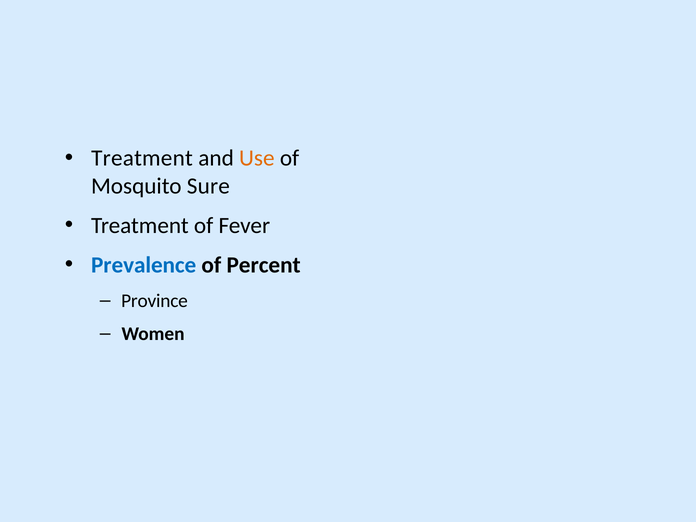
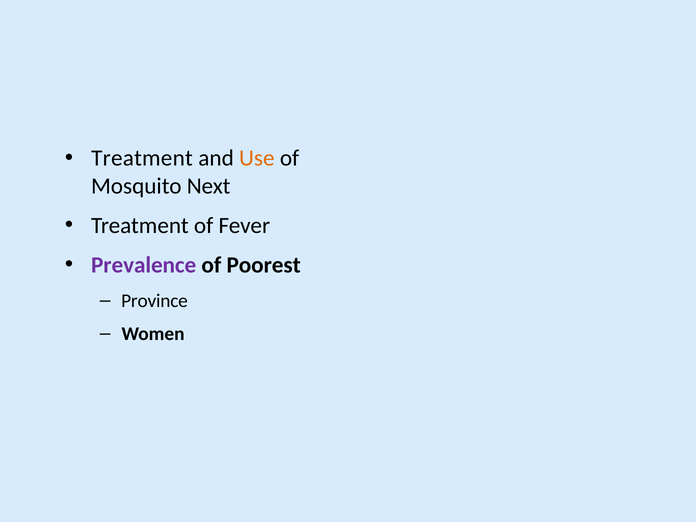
Sure: Sure -> Next (209, 186)
Prevalence colour: blue -> purple (144, 265)
Percent: Percent -> Poorest (264, 265)
